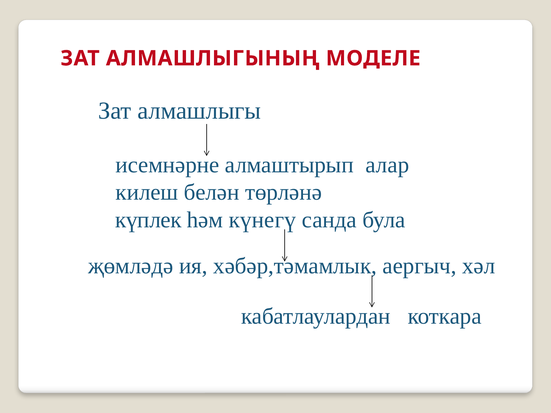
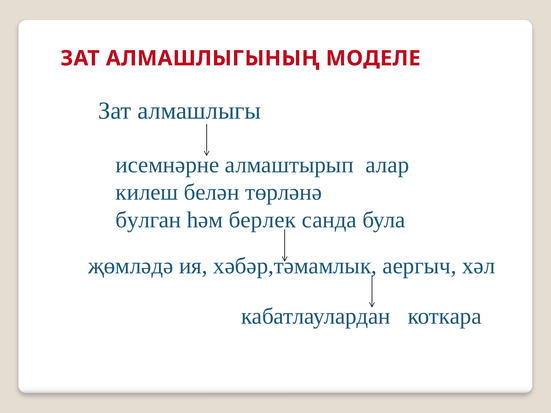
күплек: күплек -> булган (148, 220)
күнегү: күнегү -> берлек (262, 220)
